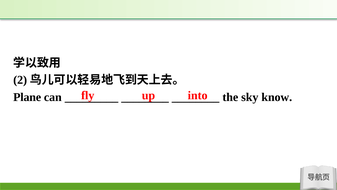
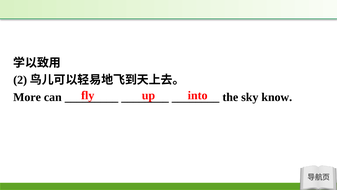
Plane: Plane -> More (27, 97)
